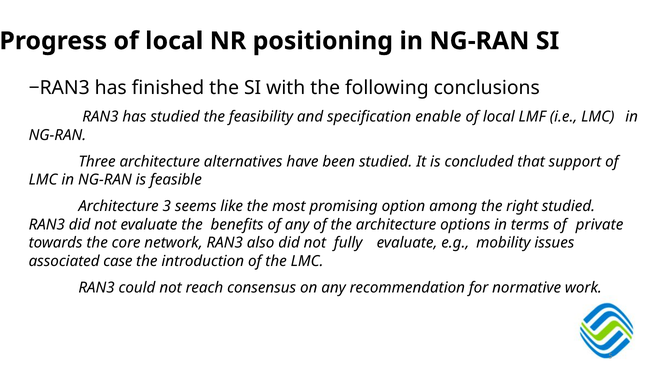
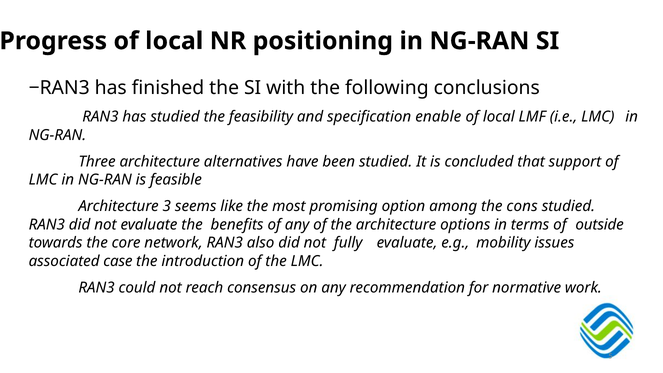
right: right -> cons (522, 206)
private: private -> outside (600, 225)
